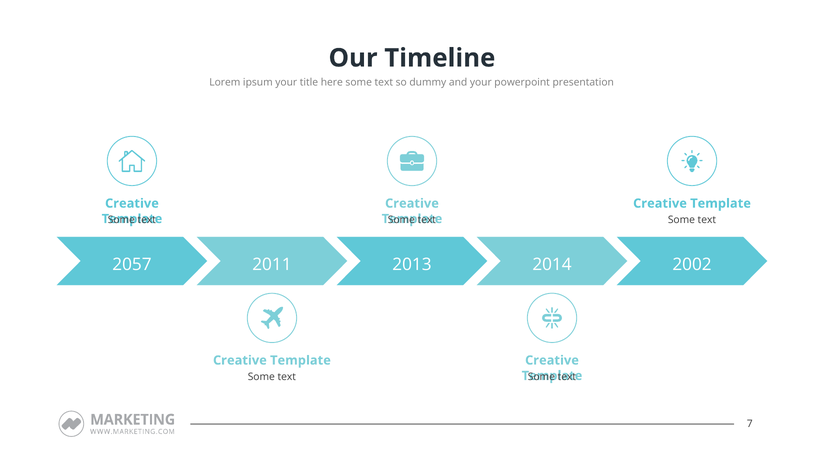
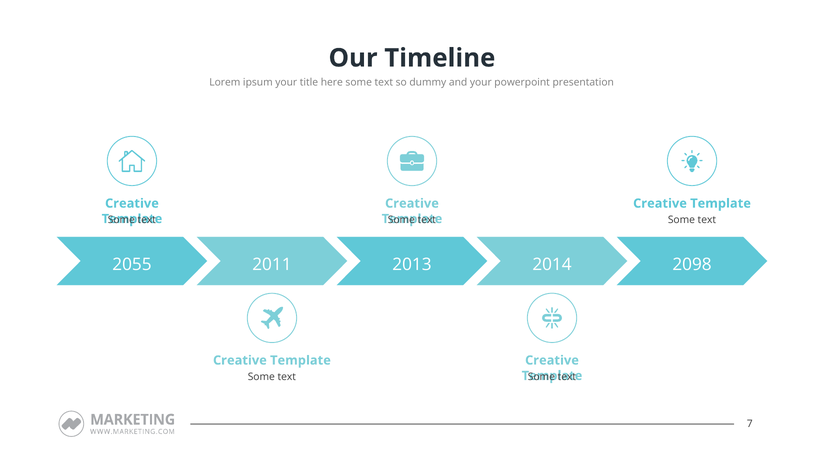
2057: 2057 -> 2055 (132, 265)
2002: 2002 -> 2098 (692, 265)
